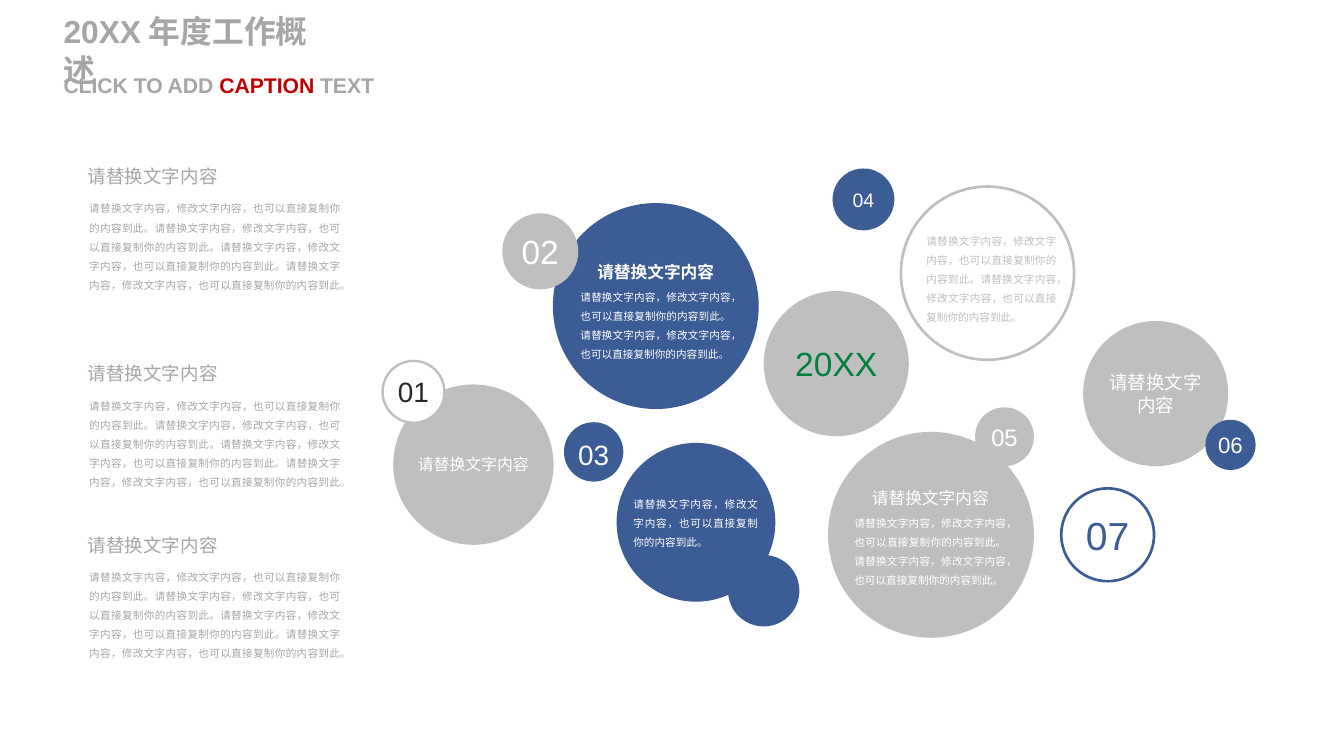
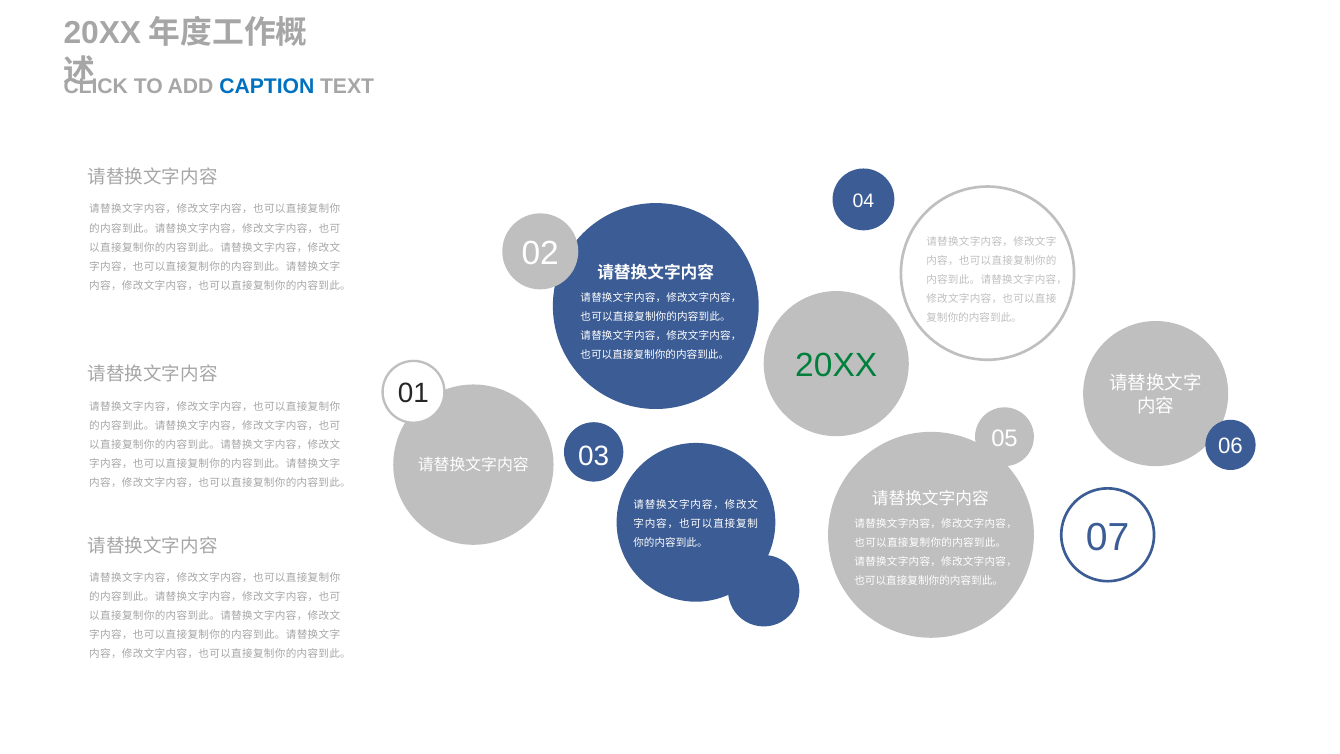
CAPTION colour: red -> blue (267, 86)
